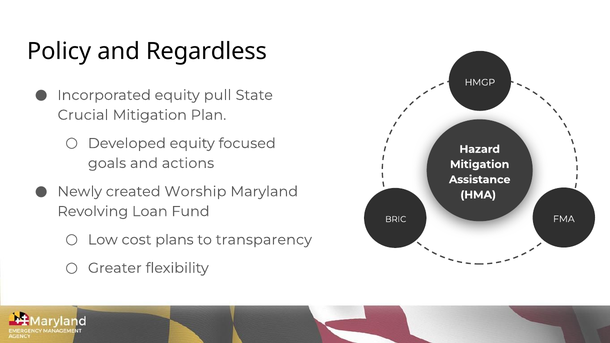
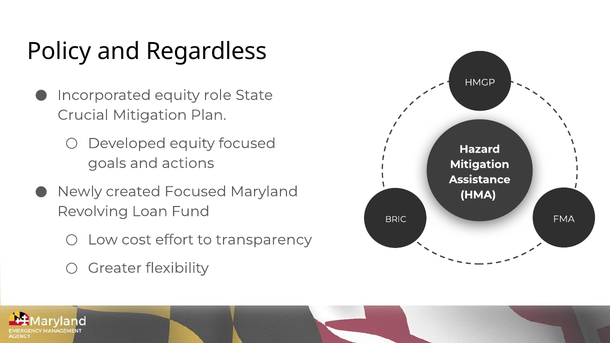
pull: pull -> role (218, 95)
created Worship: Worship -> Focused (195, 192)
plans: plans -> effort (174, 240)
